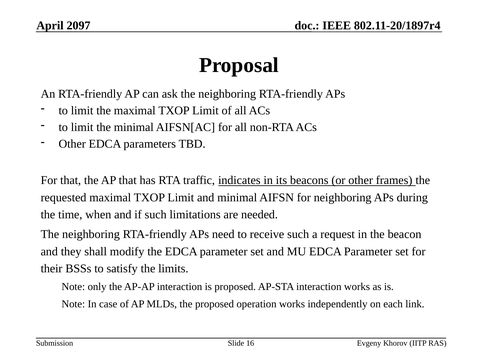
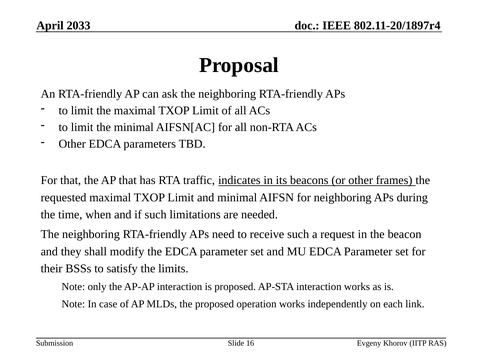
2097: 2097 -> 2033 (79, 26)
